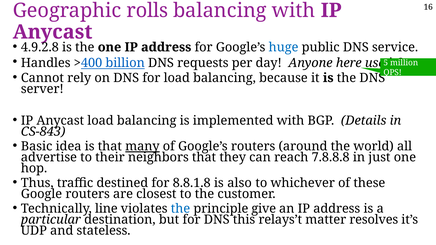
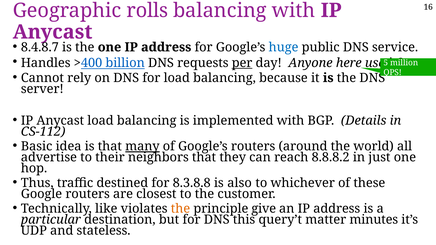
4.9.2.8: 4.9.2.8 -> 8.4.8.7 (40, 47)
per underline: none -> present (242, 63)
CS-843: CS-843 -> CS-112 (43, 132)
7.8.8.8: 7.8.8.8 -> 8.8.8.2 (331, 158)
8.8.1.8: 8.8.1.8 -> 8.3.8.8 (192, 183)
line: line -> like (106, 209)
the colour: blue -> orange (180, 209)
relays’t: relays’t -> query’t (280, 220)
resolves: resolves -> minutes (374, 220)
